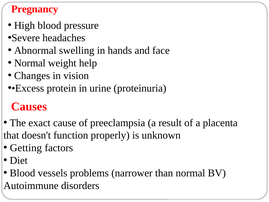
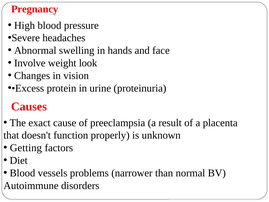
Normal: Normal -> Involve (30, 63)
help: help -> look (88, 63)
